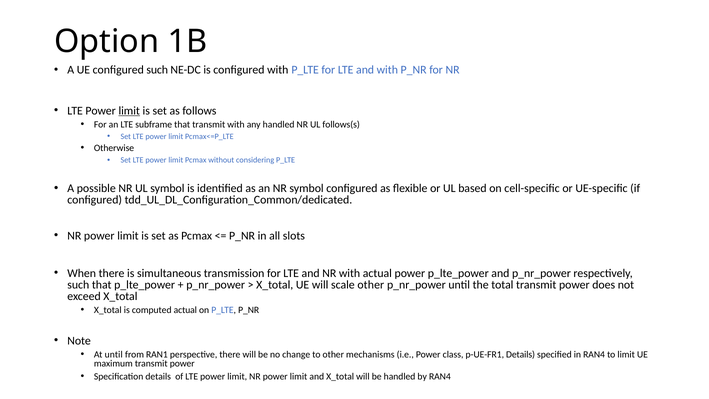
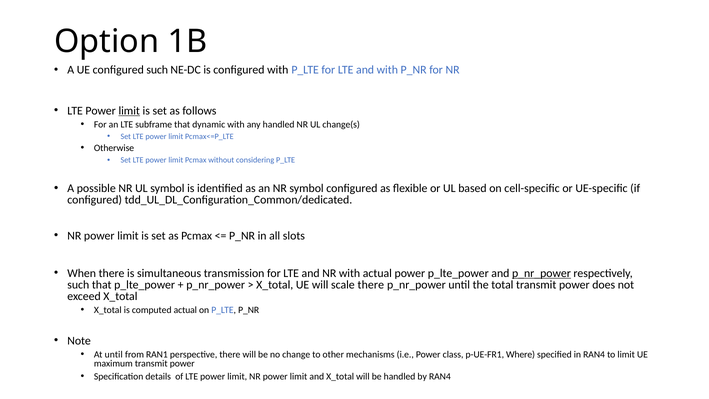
that transmit: transmit -> dynamic (209, 124)
follows(s: follows(s -> change(s (341, 124)
p_nr_power underline: none -> present (541, 273)
scale other: other -> there (371, 285)
p-UE-FR1 Details: Details -> Where (521, 354)
